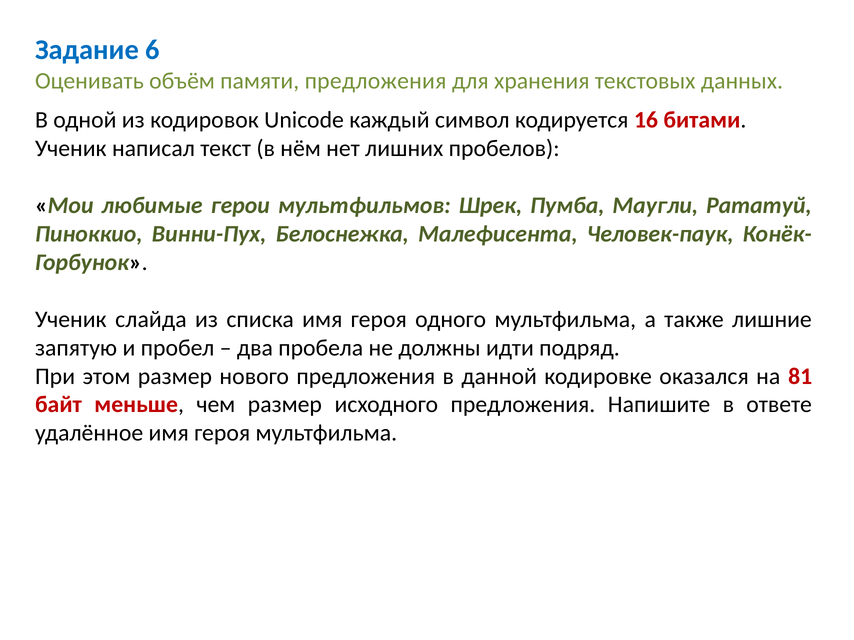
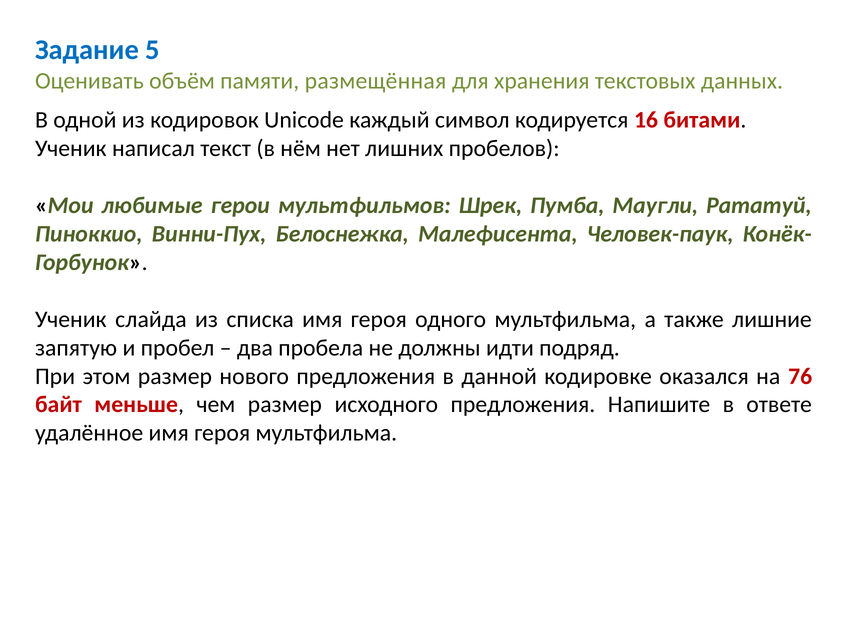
6: 6 -> 5 (153, 50)
памяти предложения: предложения -> размещённая (376, 81)
81: 81 -> 76 (800, 376)
